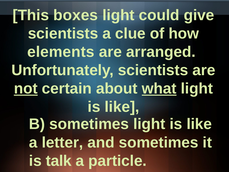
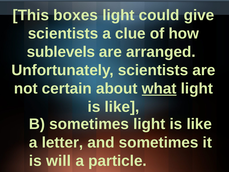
elements: elements -> sublevels (61, 52)
not underline: present -> none (26, 88)
talk: talk -> will (59, 161)
